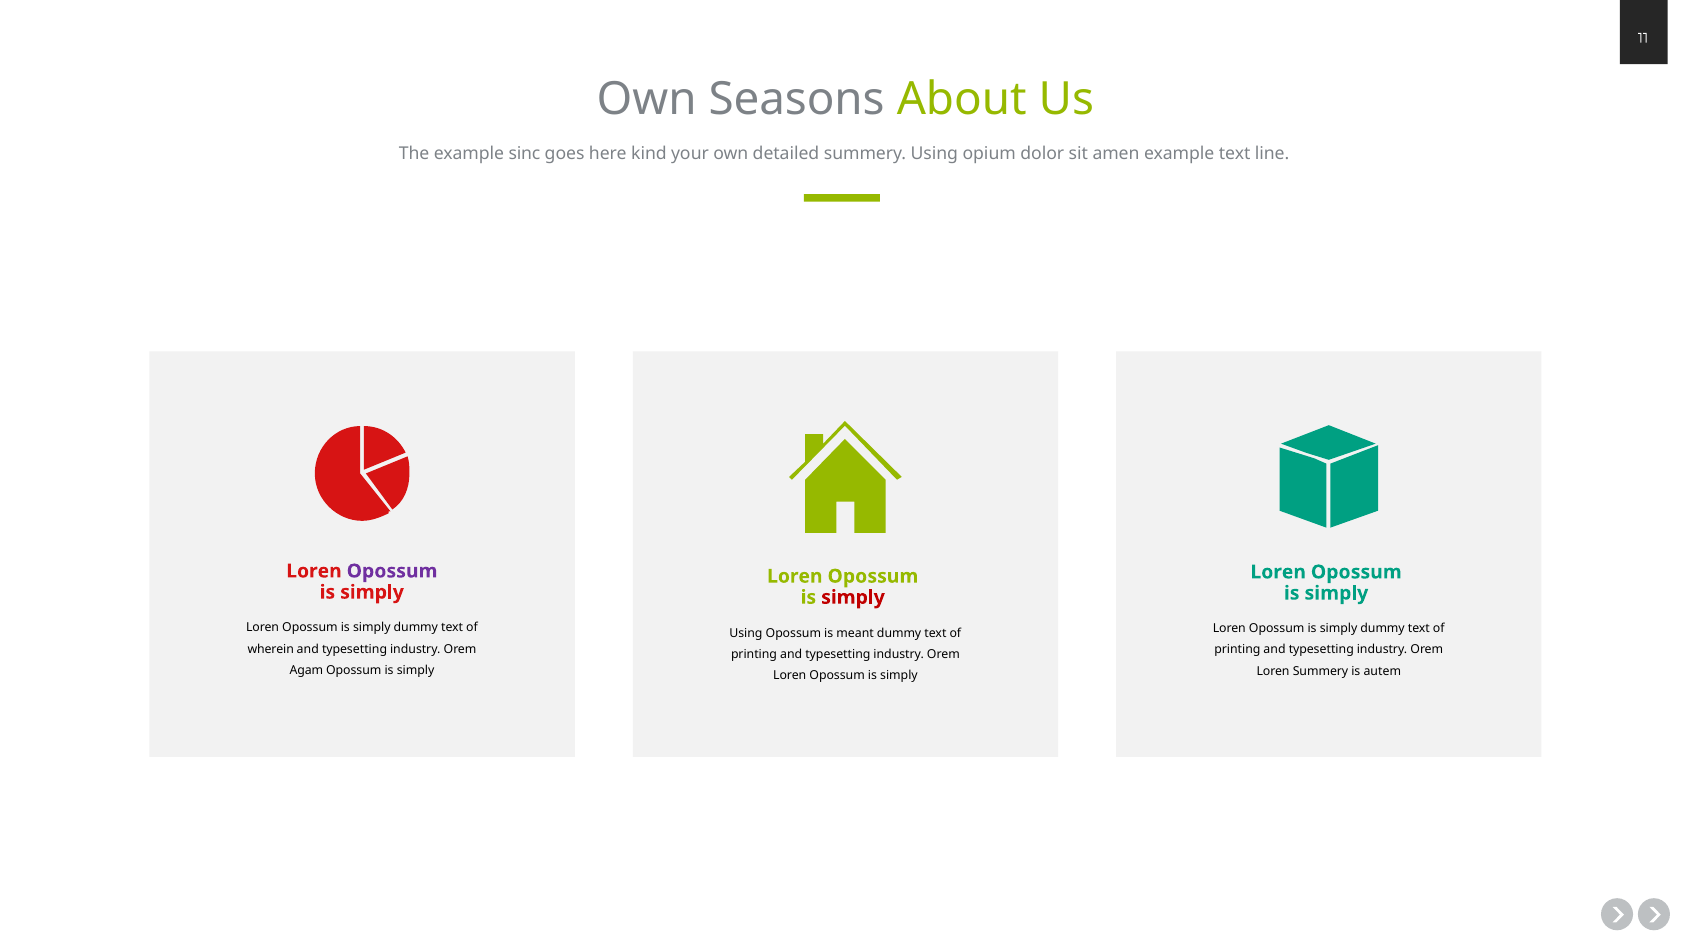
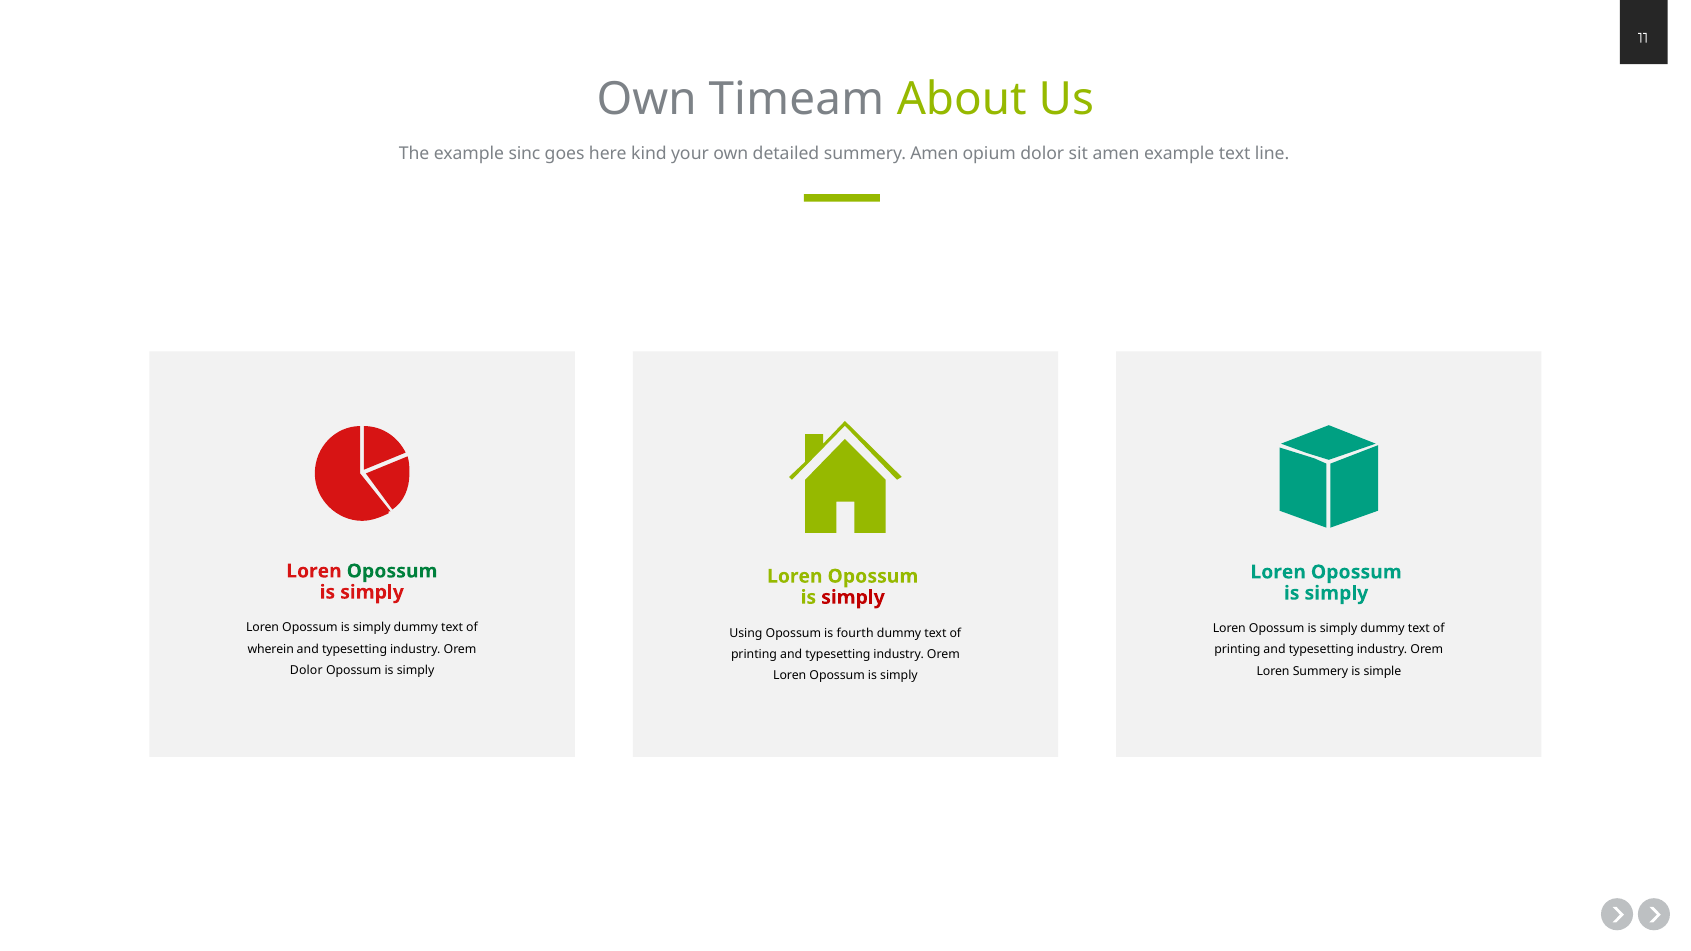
Seasons: Seasons -> Timeam (796, 99)
summery Using: Using -> Amen (934, 154)
Opossum colour: purple -> green (392, 571)
meant: meant -> fourth (855, 633)
Agam: Agam -> Dolor (306, 670)
autem: autem -> simple (1382, 671)
